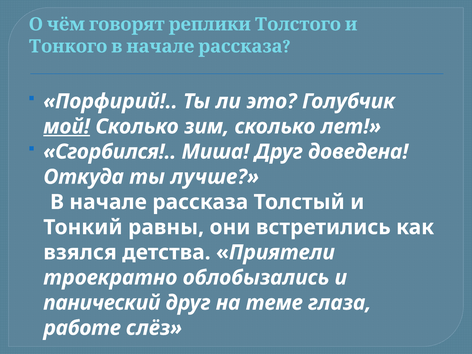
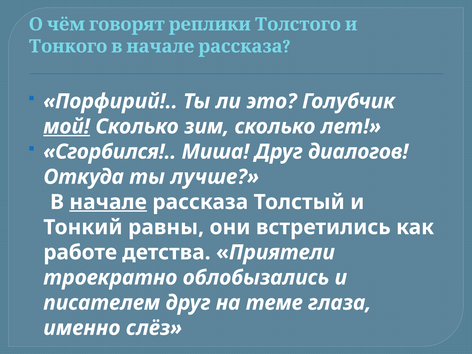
доведена: доведена -> диалогов (358, 152)
начале underline: none -> present (108, 202)
взялся: взялся -> работе (80, 252)
панический: панический -> писателем (102, 303)
работе: работе -> именно (82, 328)
